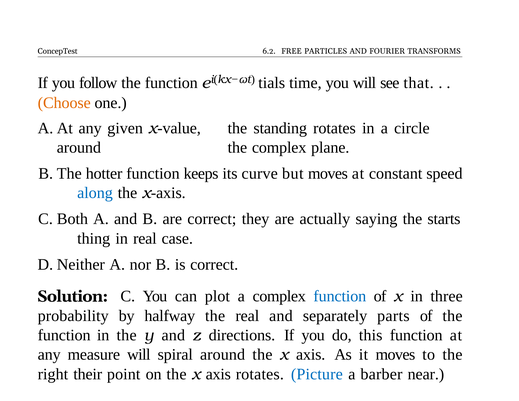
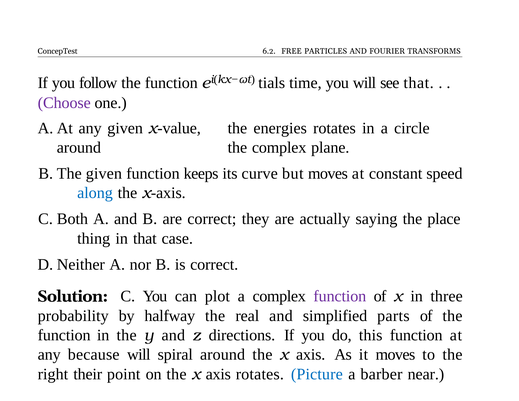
Choose colour: orange -> purple (64, 103)
standing: standing -> energies (280, 128)
hotter: hotter -> given (104, 174)
starts: starts -> place (444, 219)
in real: real -> that (145, 238)
function colour: blue -> purple (340, 296)
separately: separately -> simplified (335, 316)
measure: measure -> because (94, 355)
